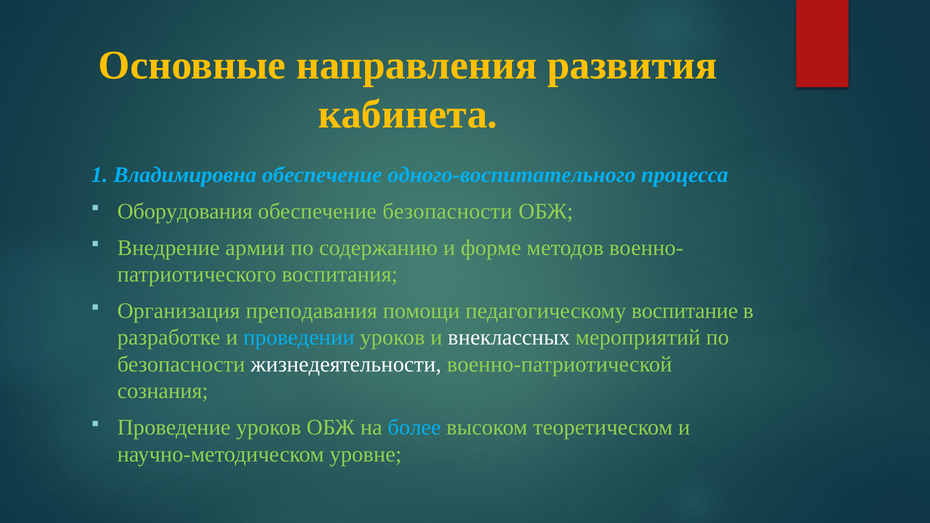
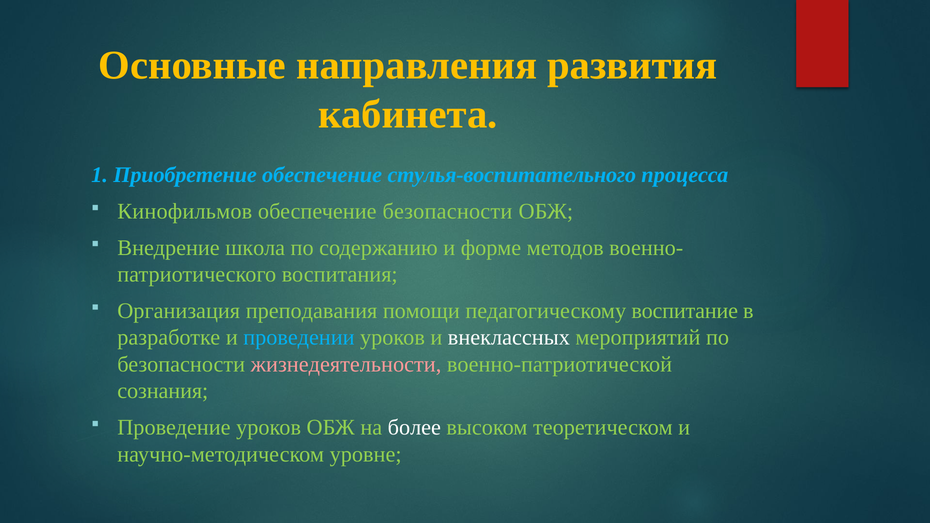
Владимировна: Владимировна -> Приобретение (185, 175)
одного-воспитательного: одного-воспитательного -> стулья-воспитательного (512, 175)
Оборудования: Оборудования -> Кинофильмов (185, 211)
армии: армии -> школа (255, 248)
жизнедеятельности colour: white -> pink (346, 364)
более colour: light blue -> white (414, 428)
